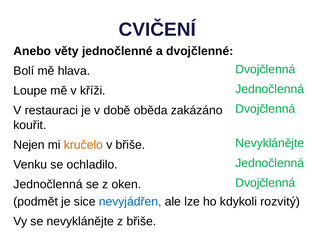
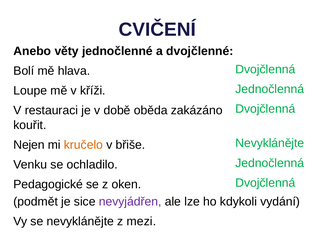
Jednočlenná: Jednočlenná -> Pedagogické (48, 184)
nevyjádřen colour: blue -> purple (130, 202)
rozvitý: rozvitý -> vydání (280, 202)
z břiše: břiše -> mezi (141, 221)
